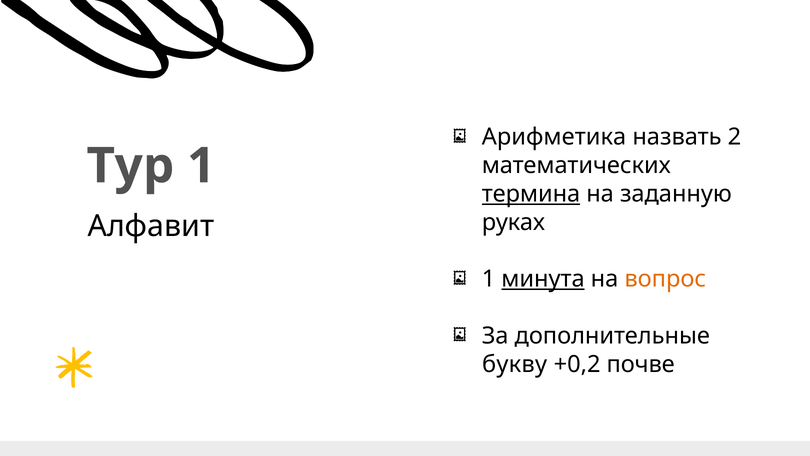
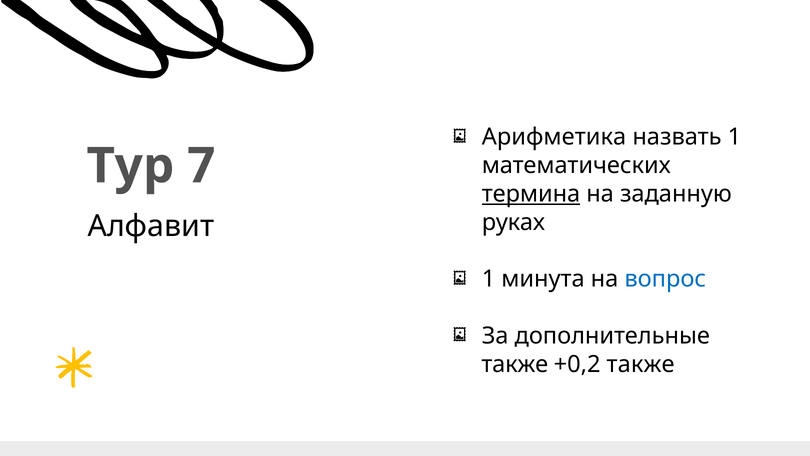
назвать 2: 2 -> 1 (734, 137)
Тур 1: 1 -> 7 (201, 166)
минута underline: present -> none (543, 279)
вопрос colour: orange -> blue (665, 279)
букву: букву -> также (515, 364)
+0,2 почве: почве -> также (641, 364)
